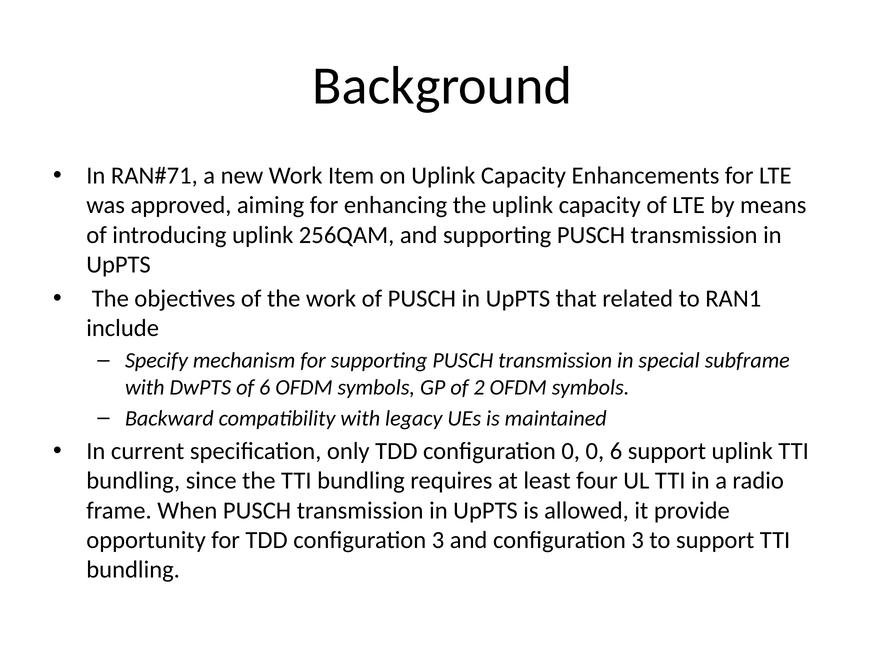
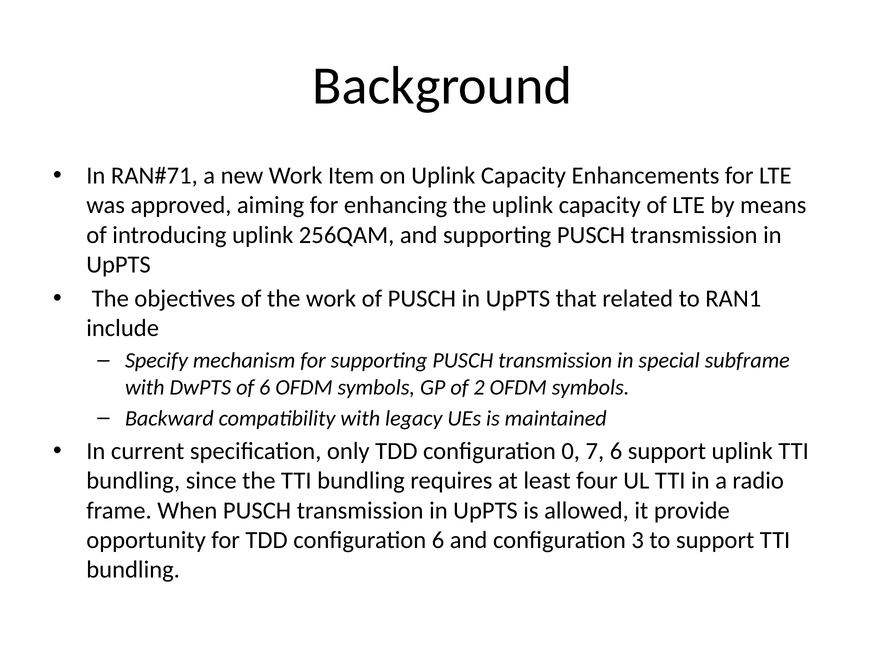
0 0: 0 -> 7 (595, 451)
TDD configuration 3: 3 -> 6 (438, 540)
